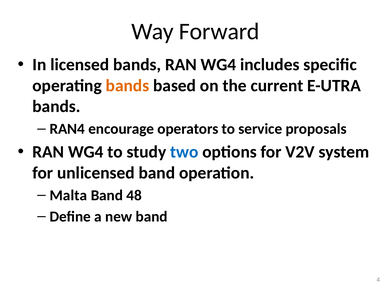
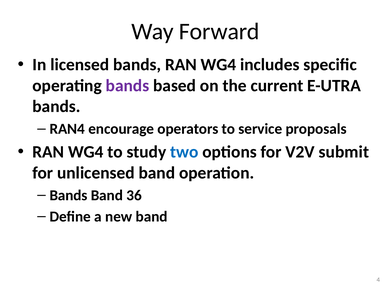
bands colour: orange -> purple (127, 86)
system: system -> submit (344, 152)
Malta: Malta -> Bands (68, 195)
48: 48 -> 36 (134, 195)
